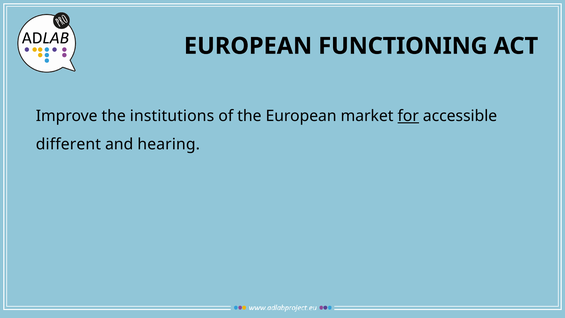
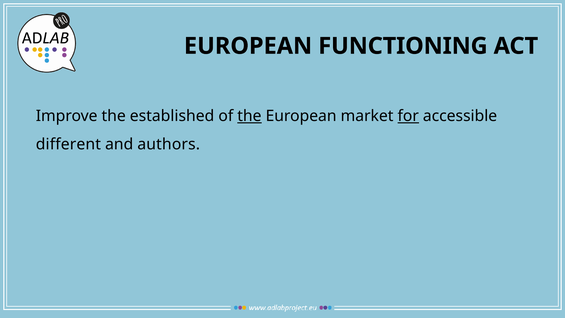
institutions: institutions -> established (172, 116)
the underline: none -> present (249, 116)
hearing: hearing -> authors (169, 144)
